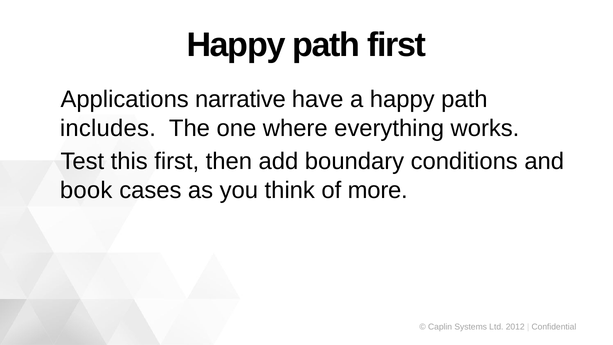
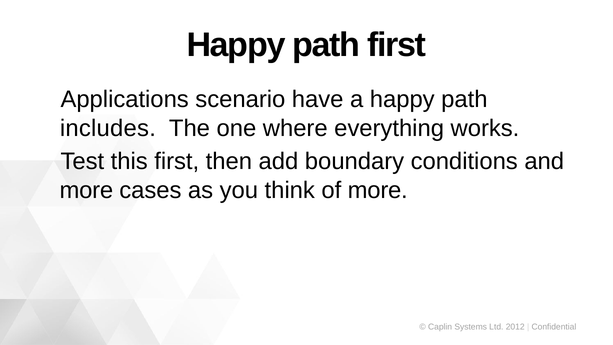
narrative: narrative -> scenario (240, 100)
book: book -> more (86, 190)
